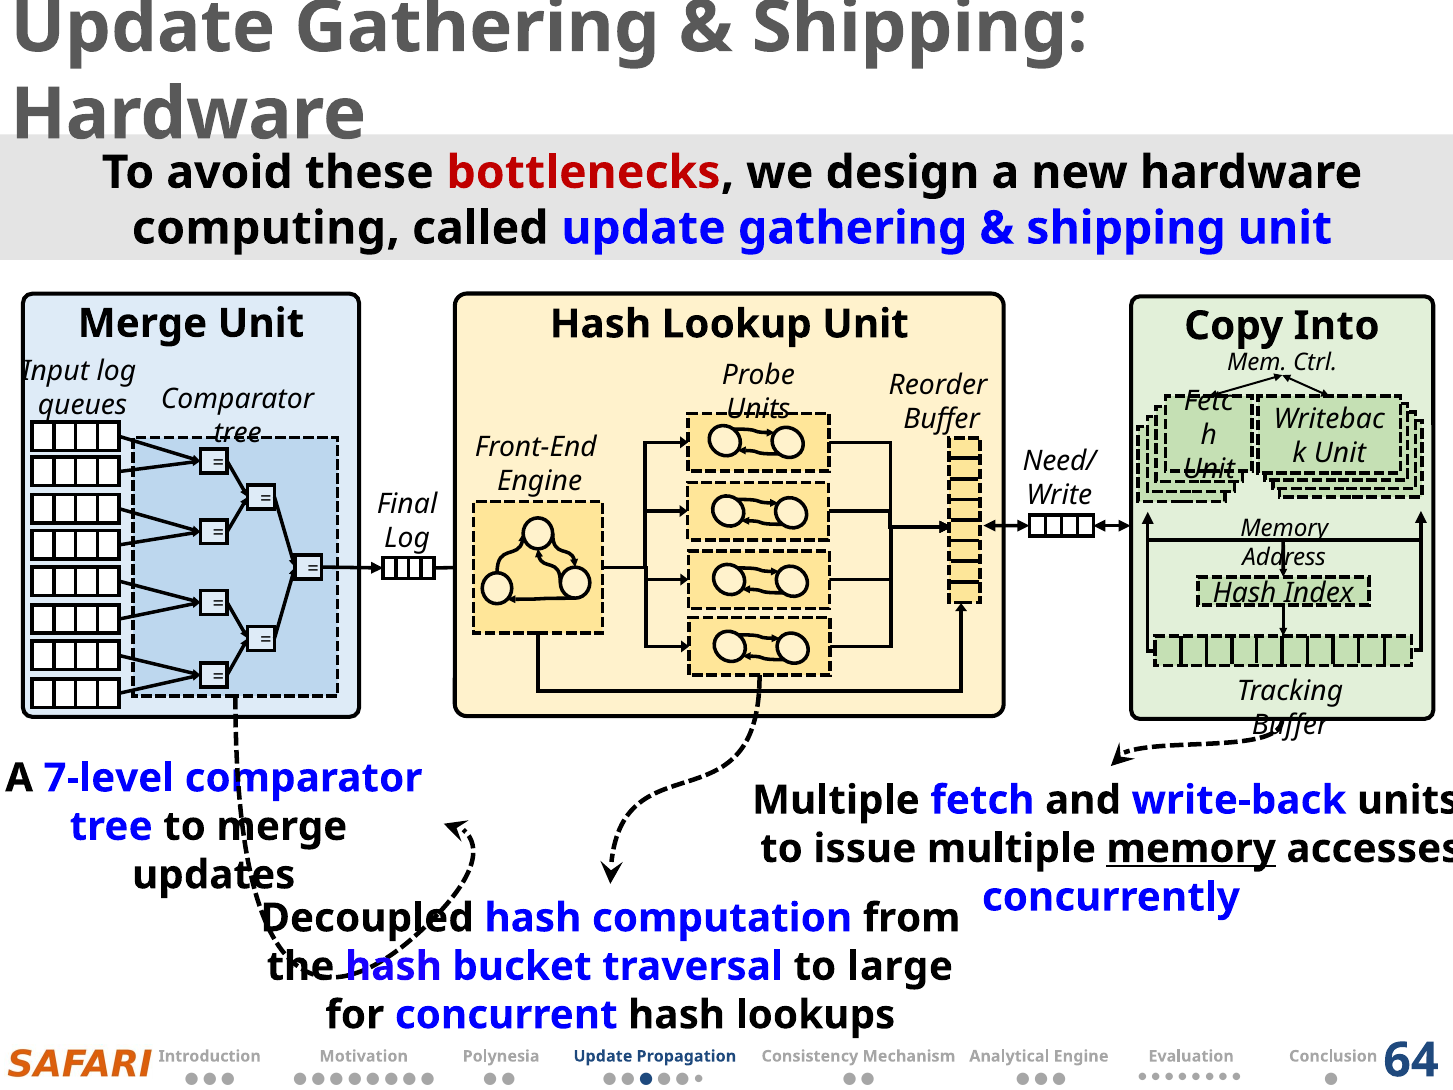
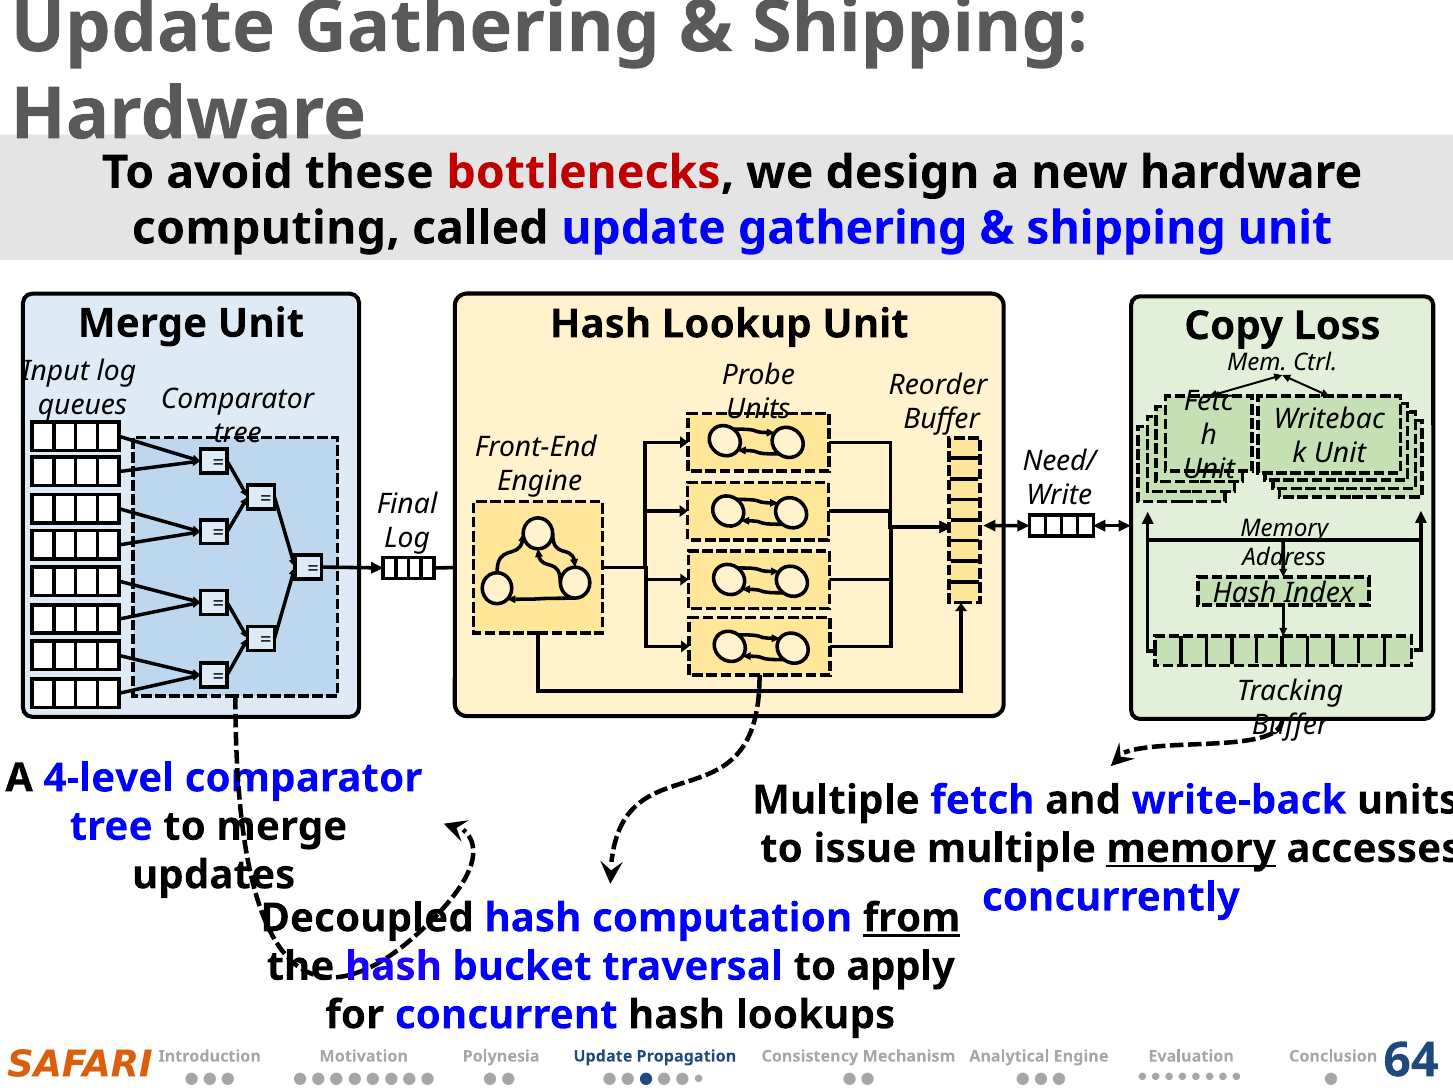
Into: Into -> Loss (1337, 326)
7-level: 7-level -> 4-level (109, 778)
from underline: none -> present (912, 918)
large: large -> apply (901, 966)
